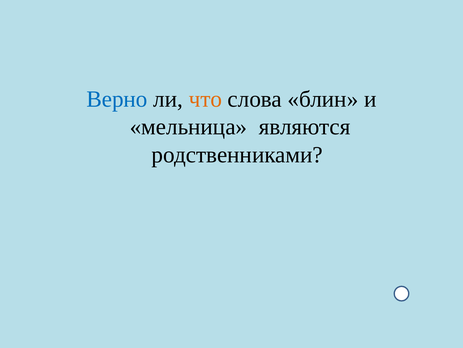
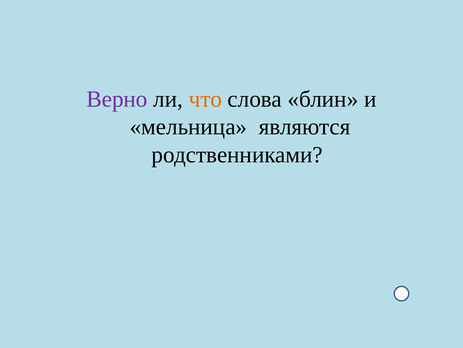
Верно colour: blue -> purple (117, 99)
